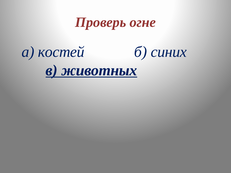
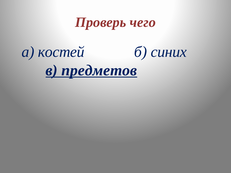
огне: огне -> чего (143, 22)
животных: животных -> предметов (99, 70)
